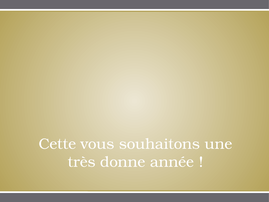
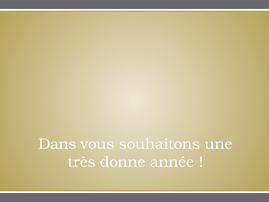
Cette: Cette -> Dans (57, 144)
